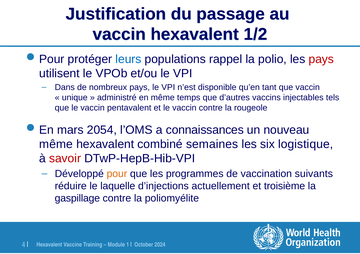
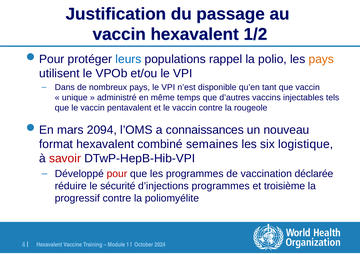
pays colour: red -> orange (321, 59)
2054: 2054 -> 2094 (102, 130)
même: même -> format (56, 144)
pour colour: orange -> red (117, 174)
suivants: suivants -> déclarée (314, 174)
laquelle: laquelle -> sécurité (118, 186)
d’injections actuellement: actuellement -> programmes (221, 186)
gaspillage: gaspillage -> progressif (77, 199)
